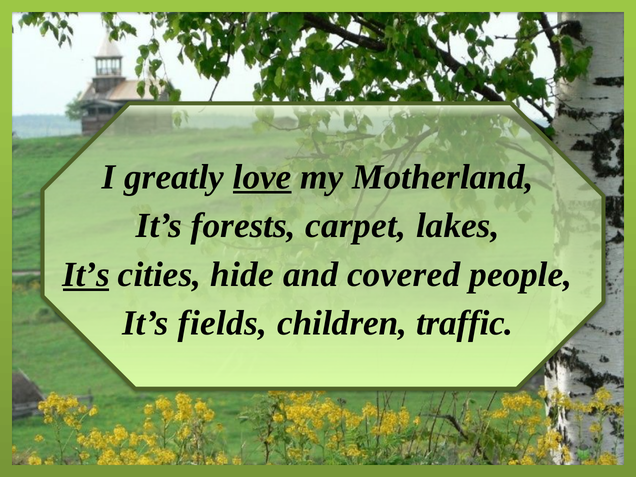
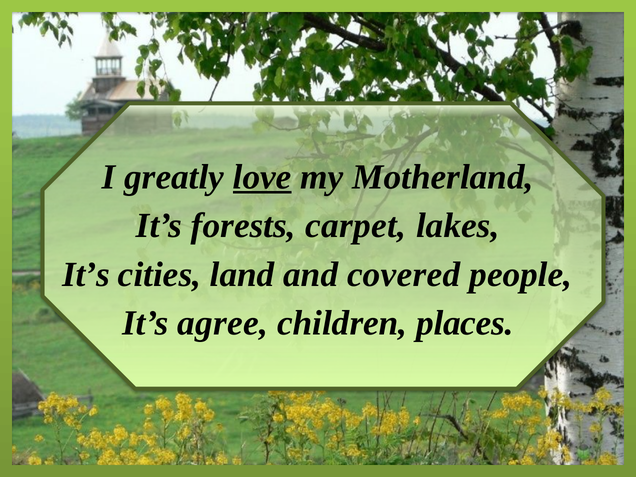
It’s underline: present -> none (86, 275)
hide: hide -> land (242, 275)
fields: fields -> agree (223, 323)
traffic: traffic -> places (465, 323)
